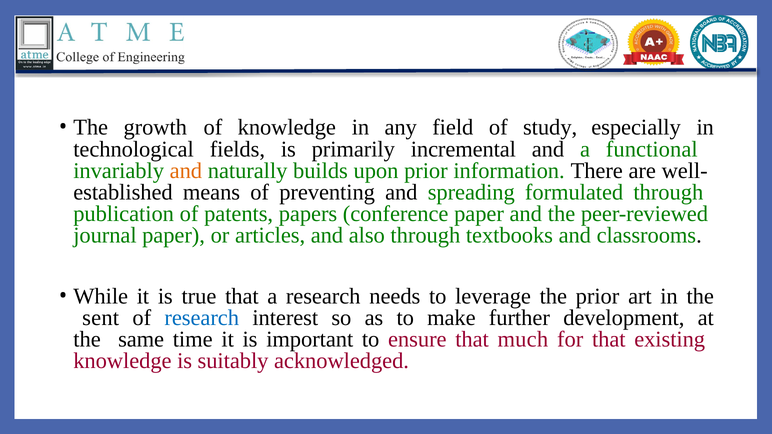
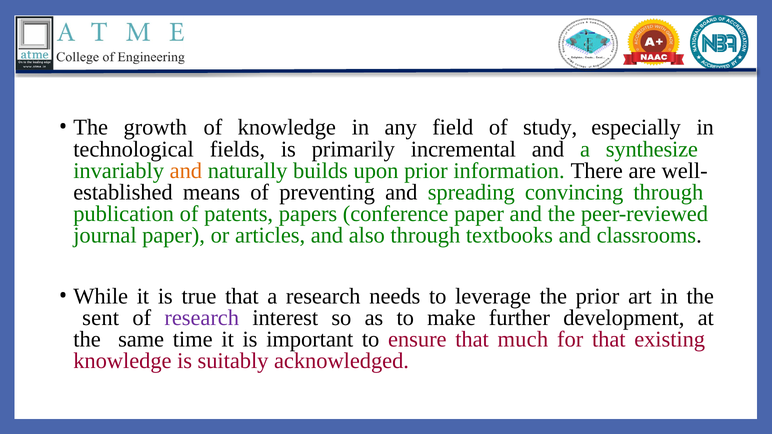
functional: functional -> synthesize (652, 149)
formulated: formulated -> convincing (574, 192)
research colour: blue -> purple (202, 318)
